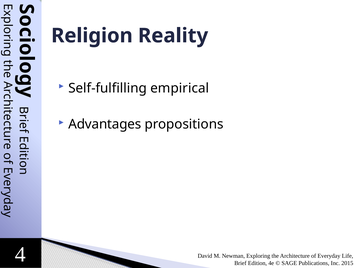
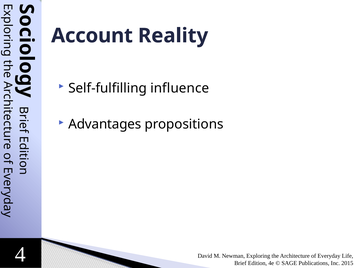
Religion: Religion -> Account (92, 36)
empirical: empirical -> influence (180, 88)
